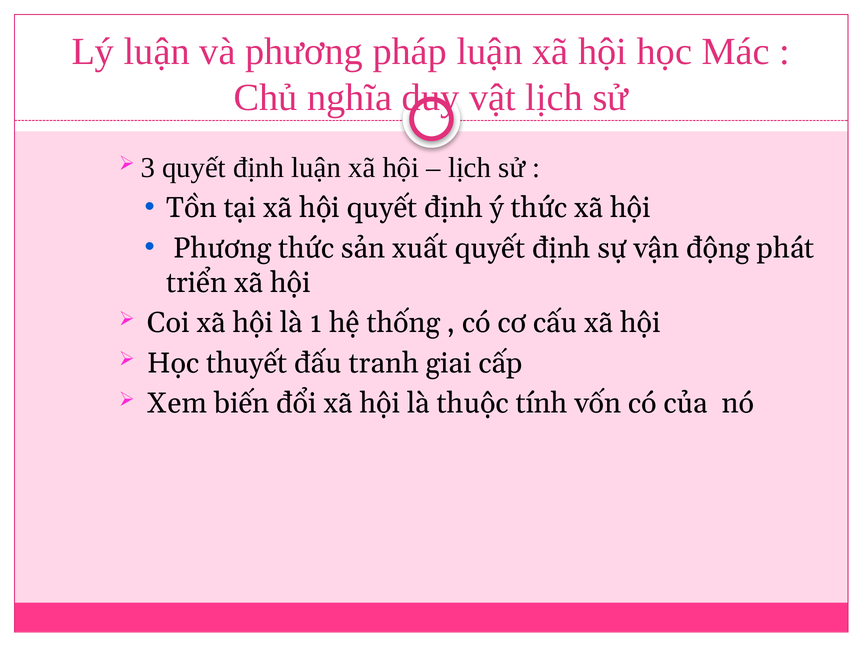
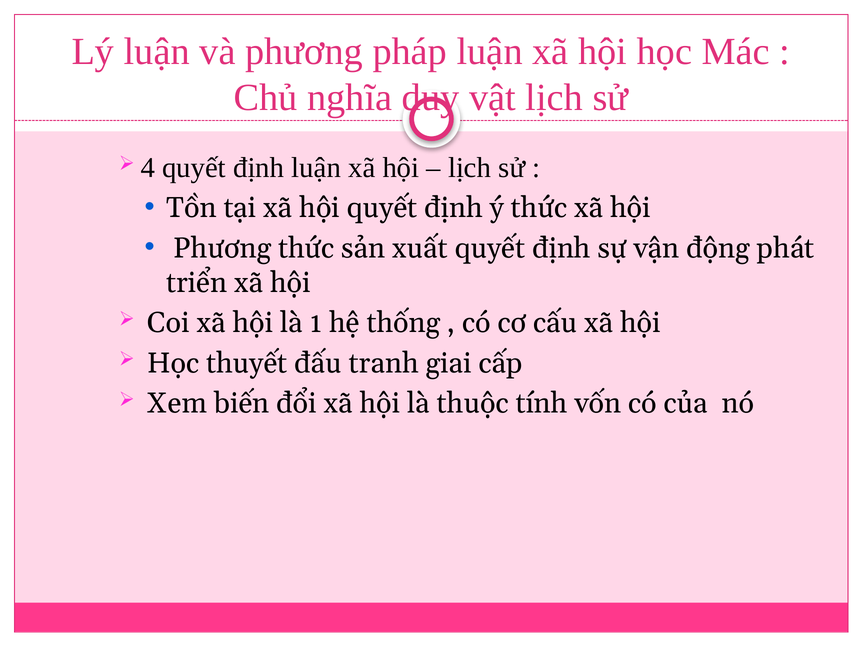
3: 3 -> 4 (148, 168)
